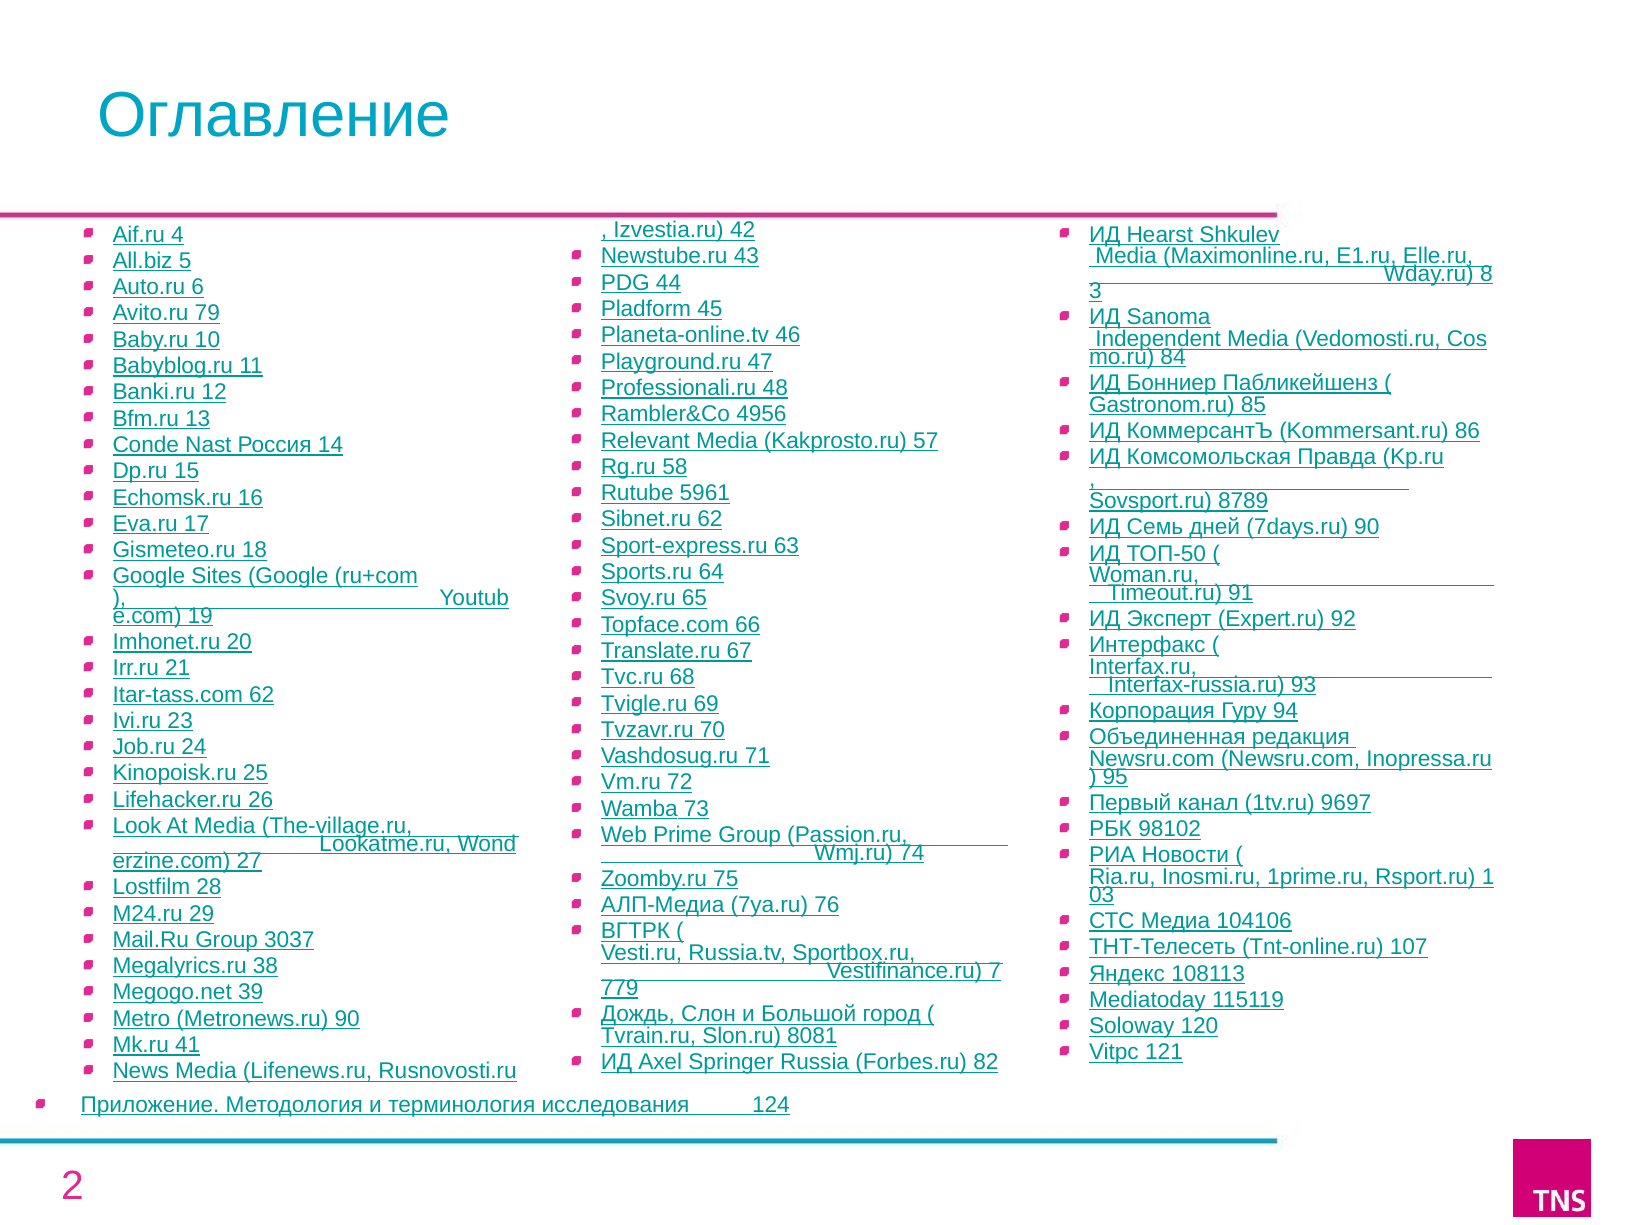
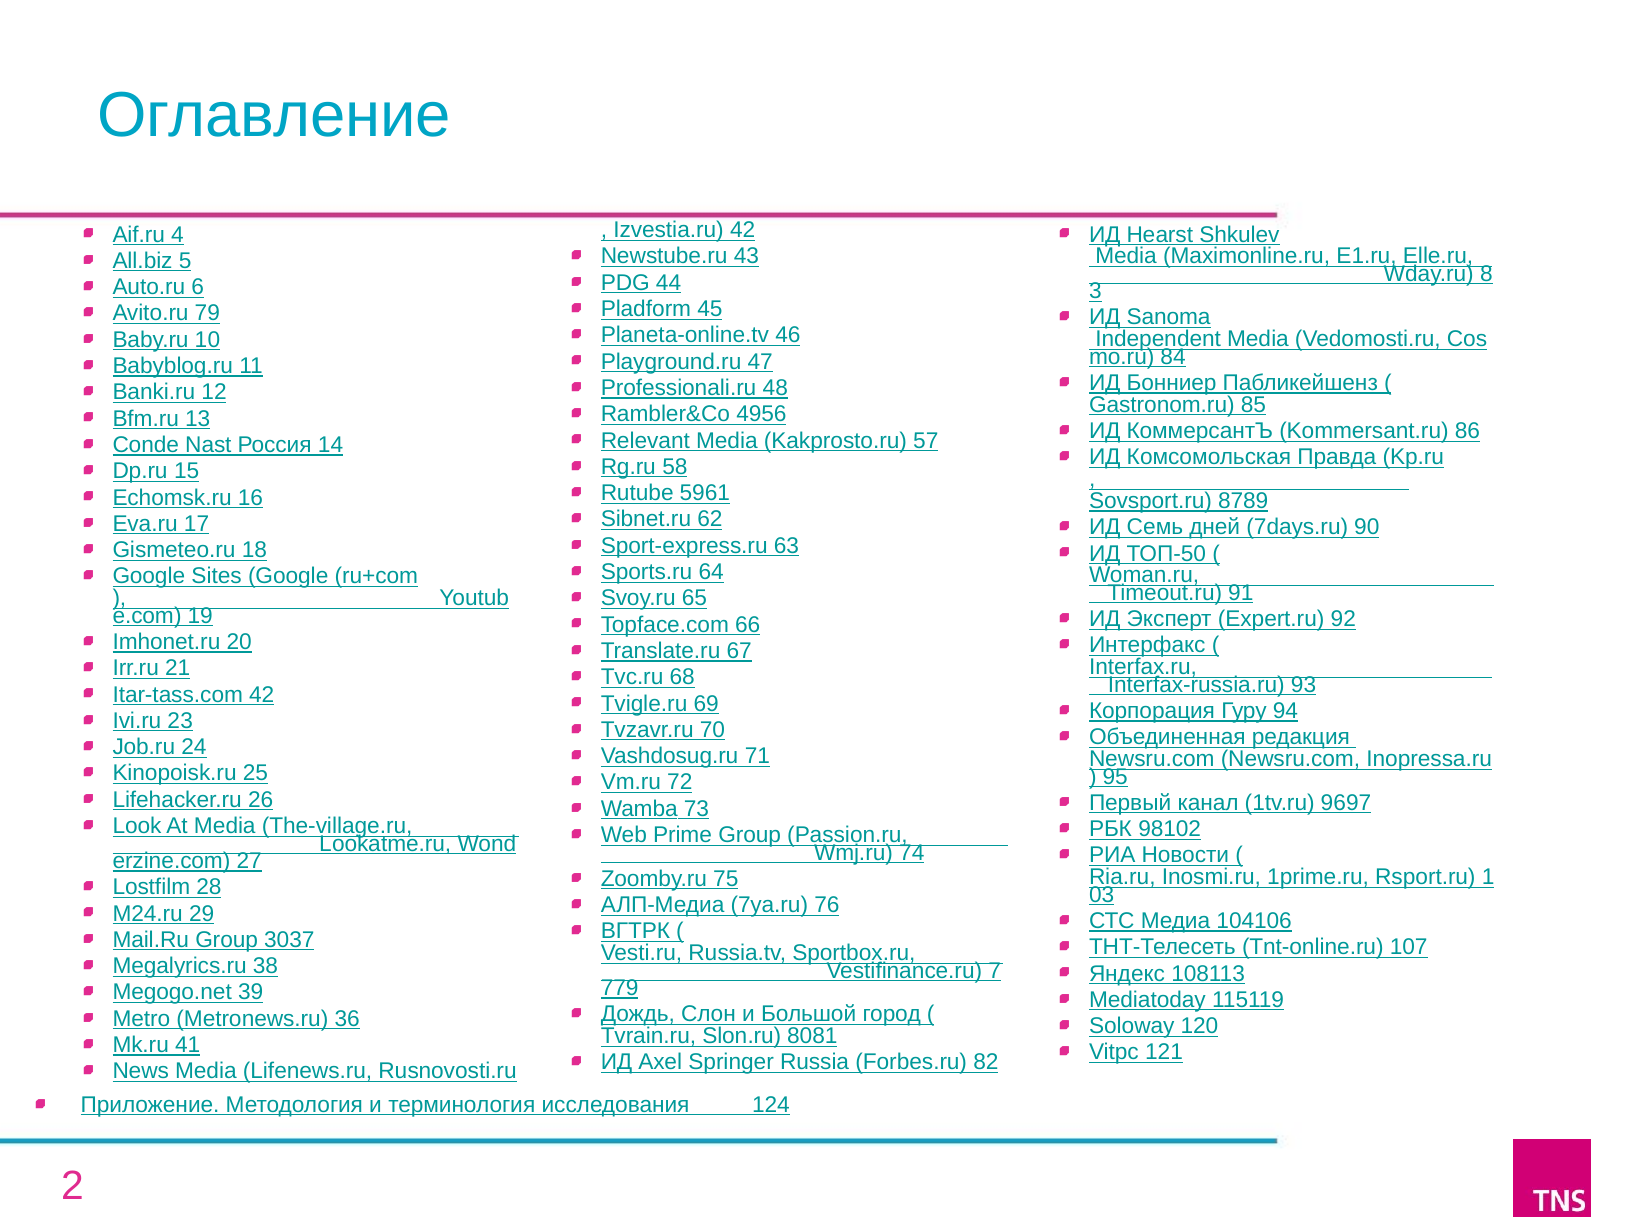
Itar-tass.com 62: 62 -> 42 (262, 694)
Metronews.ru 90: 90 -> 36 (347, 1019)
